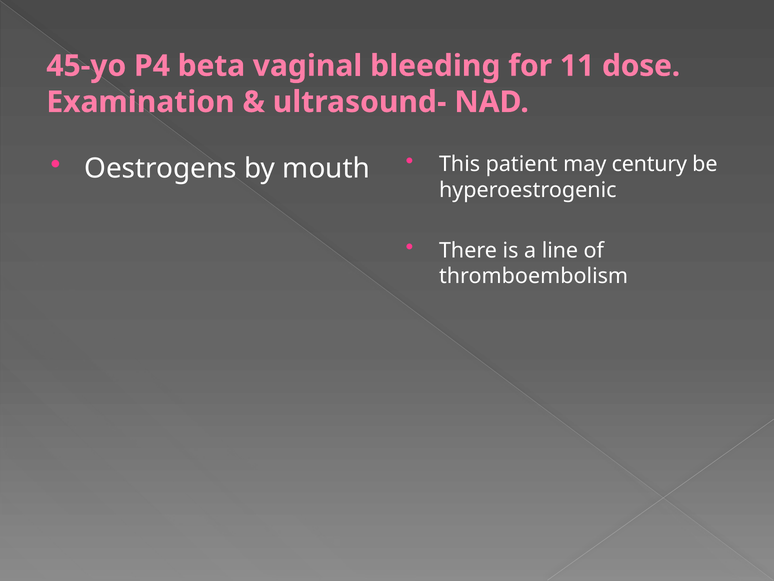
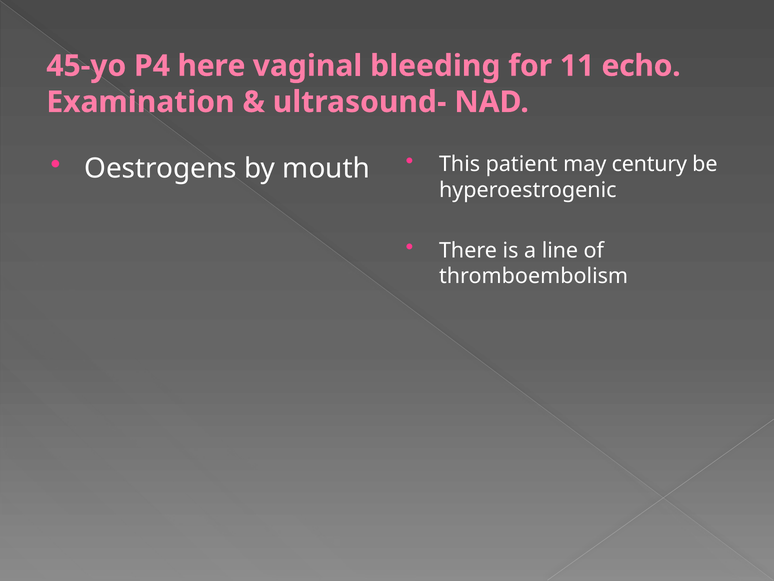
beta: beta -> here (211, 66)
dose: dose -> echo (641, 66)
